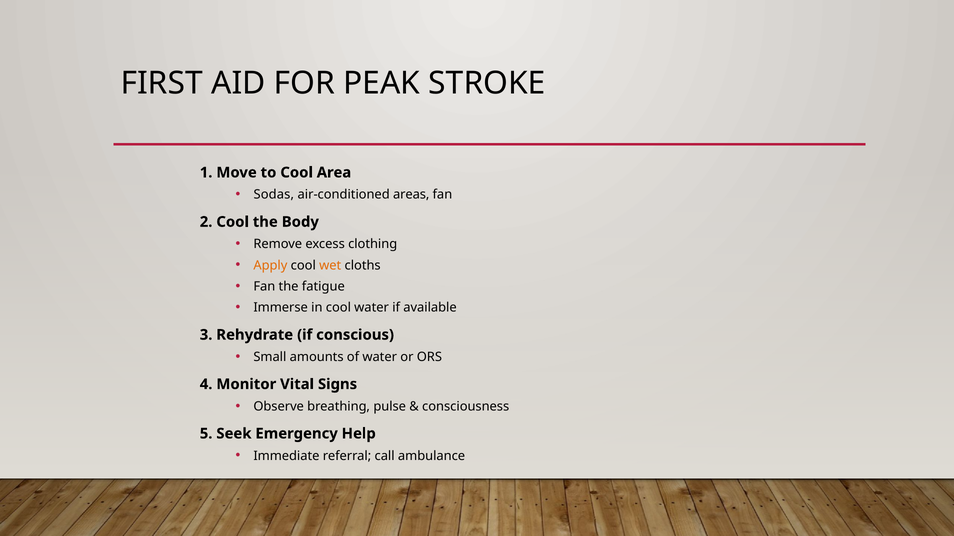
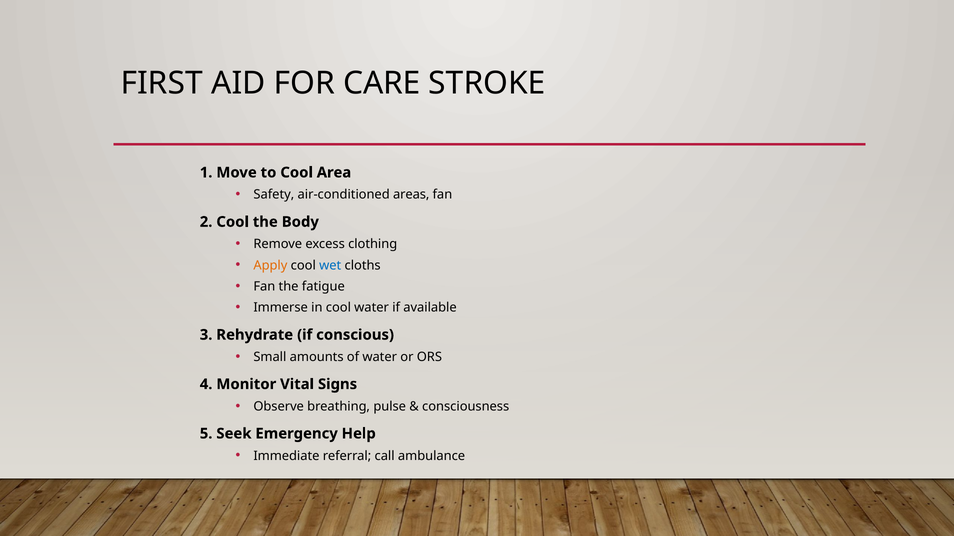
PEAK: PEAK -> CARE (382, 84)
Sodas: Sodas -> Safety (274, 195)
wet colour: orange -> blue (330, 266)
